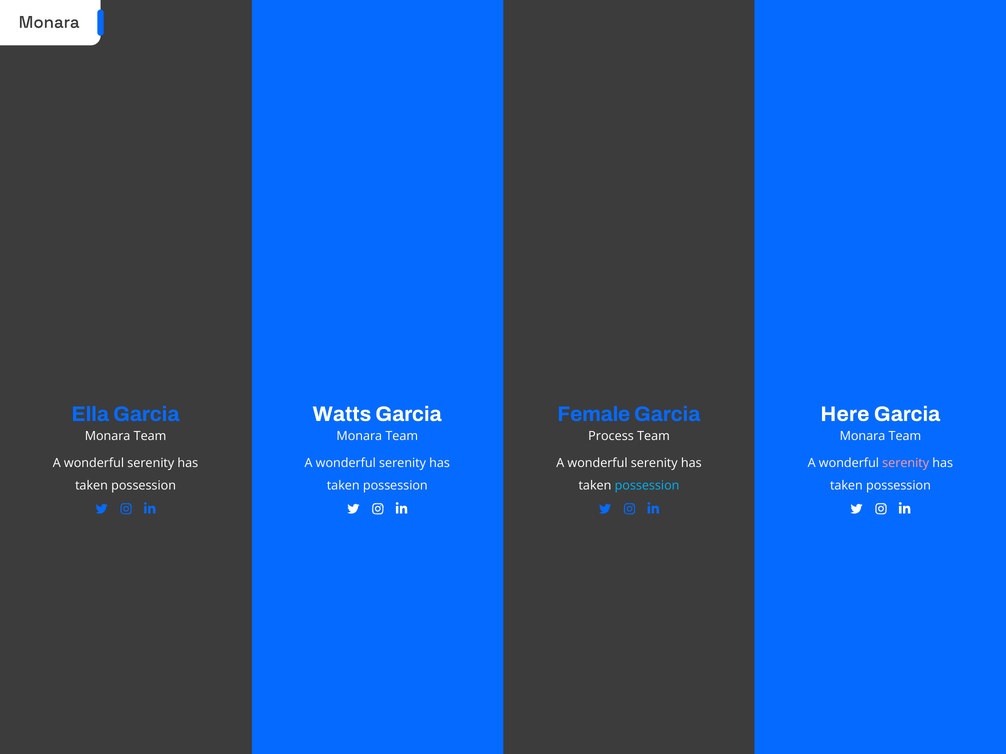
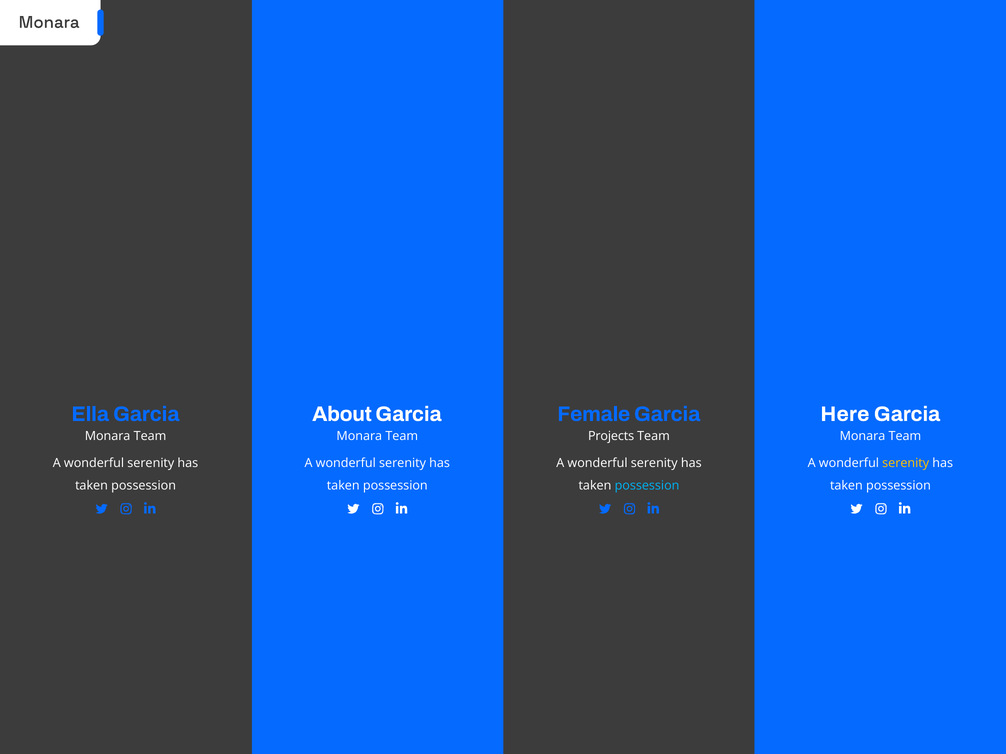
Watts: Watts -> About (342, 414)
Process: Process -> Projects (611, 436)
serenity colour: pink -> yellow (906, 463)
